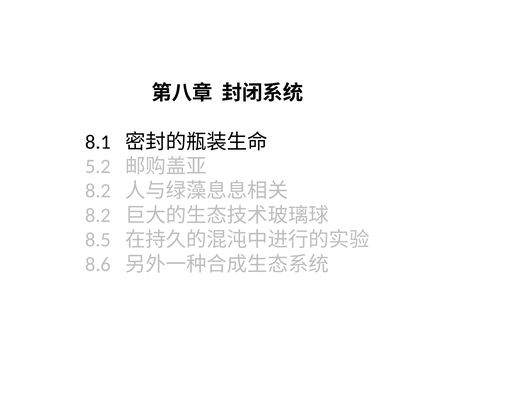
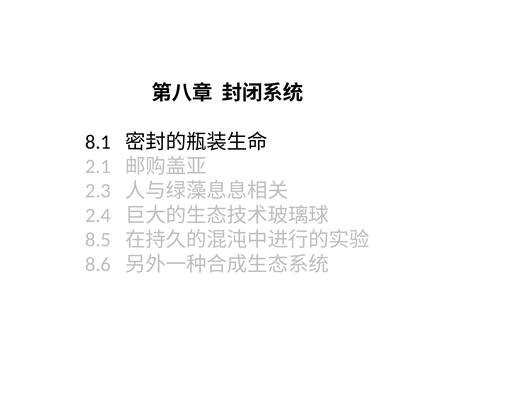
5.2: 5.2 -> 2.1 (98, 167)
8.2: 8.2 -> 2.3 (98, 191)
8.2: 8.2 -> 2.4 (98, 216)
